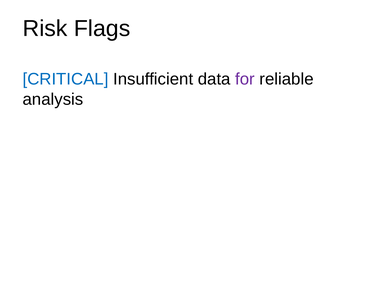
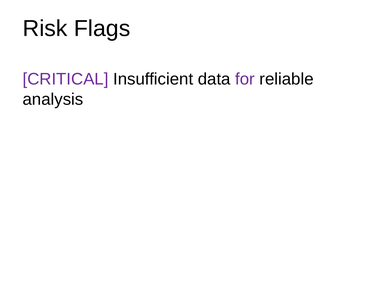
CRITICAL colour: blue -> purple (66, 79)
